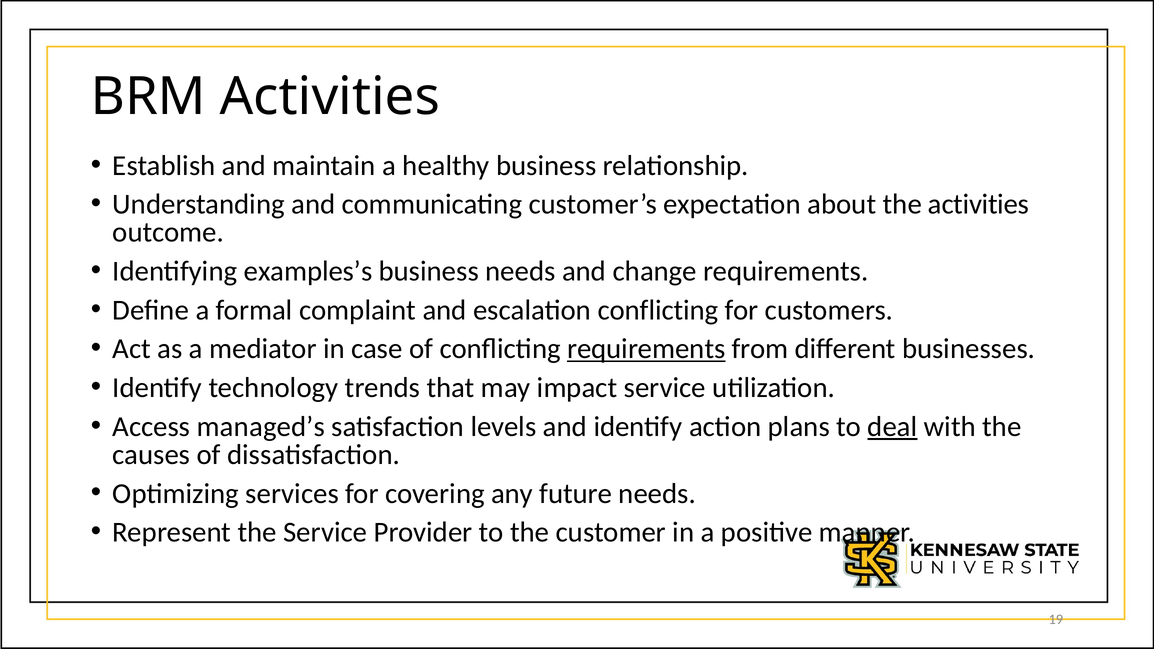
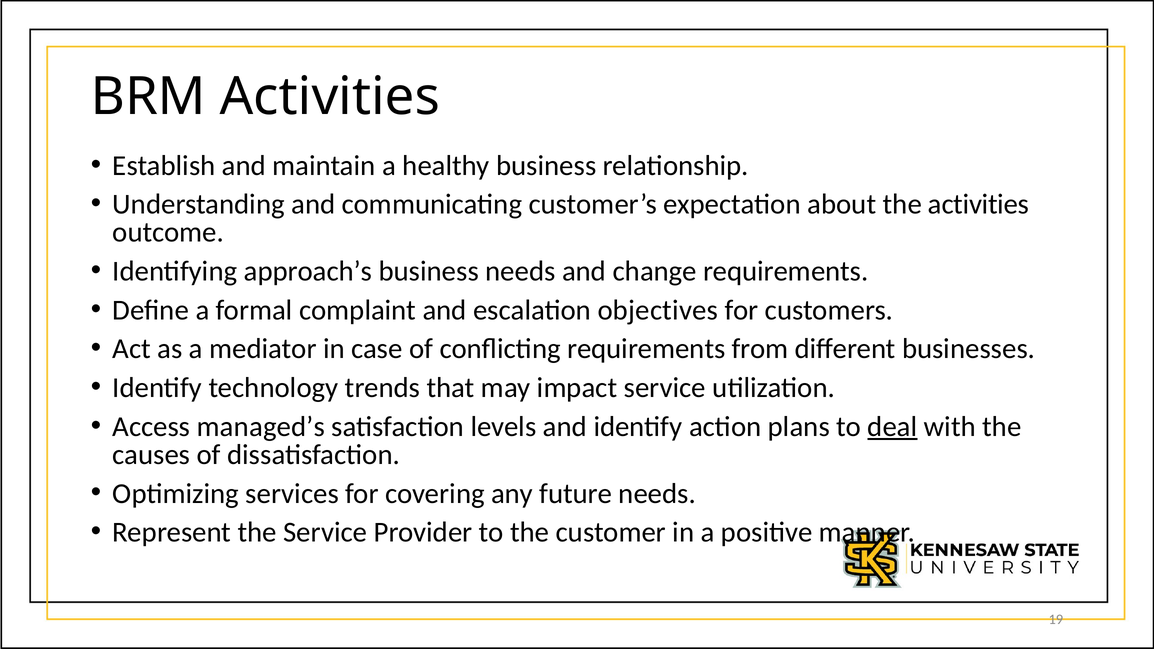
examples’s: examples’s -> approach’s (308, 271)
escalation conflicting: conflicting -> objectives (658, 310)
requirements underline: present -> none (646, 349)
